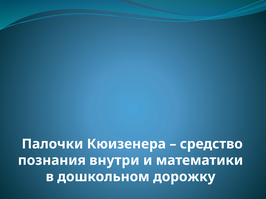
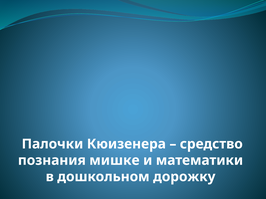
внутри: внутри -> мишке (114, 161)
